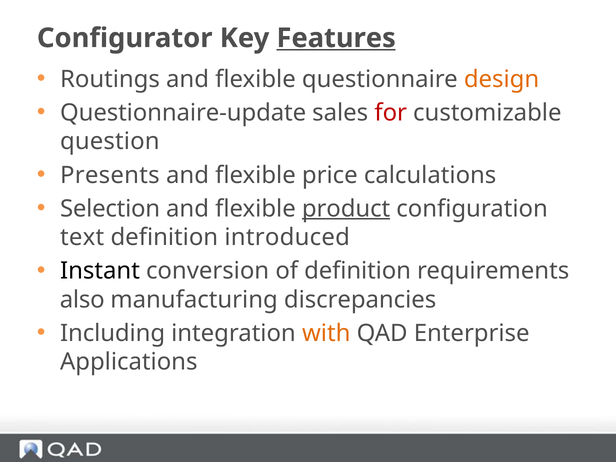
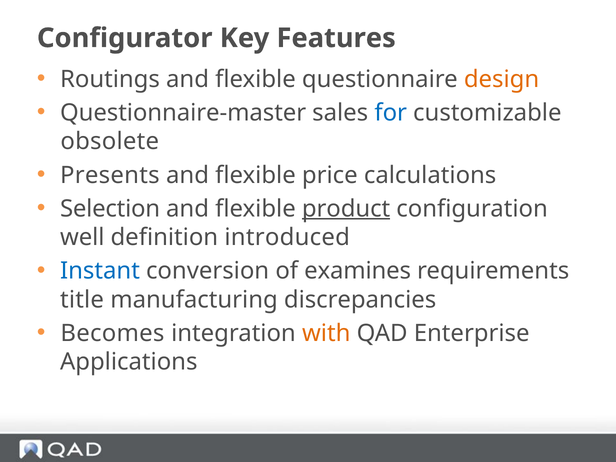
Features underline: present -> none (336, 38)
Questionnaire-update: Questionnaire-update -> Questionnaire-master (183, 113)
for colour: red -> blue (391, 113)
question: question -> obsolete (110, 142)
text: text -> well (82, 237)
Instant colour: black -> blue (100, 271)
of definition: definition -> examines (358, 271)
also: also -> title (82, 300)
Including: Including -> Becomes (112, 333)
